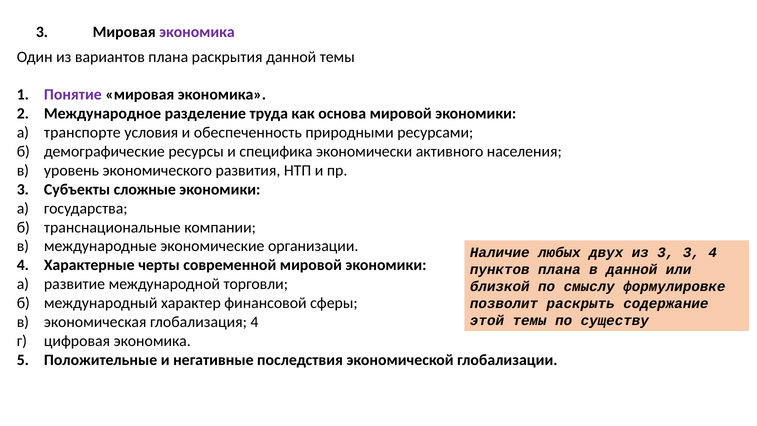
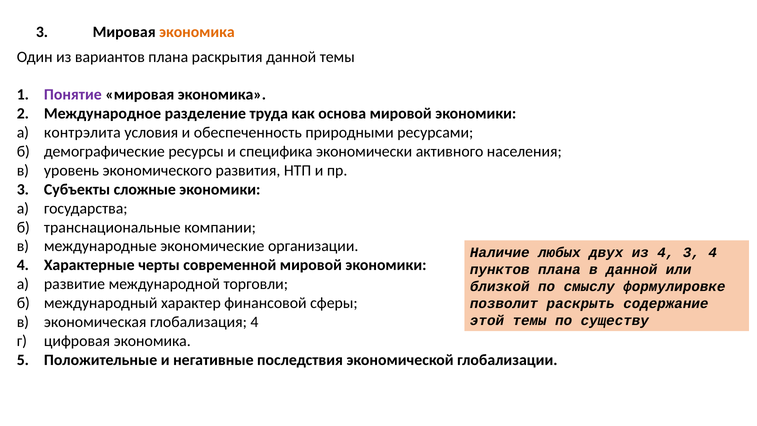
экономика colour: purple -> orange (197, 32)
транспорте: транспорте -> контрэлита (82, 133)
из 3: 3 -> 4 (666, 252)
